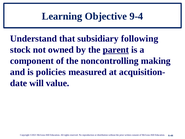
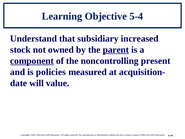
9-4: 9-4 -> 5-4 (136, 16)
following: following -> increased (140, 39)
component underline: none -> present (32, 61)
making: making -> present (156, 61)
